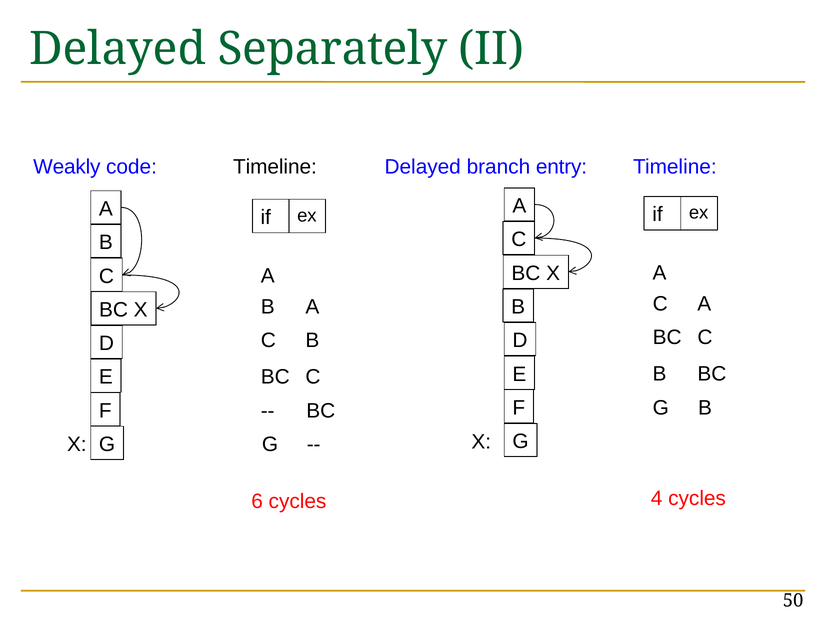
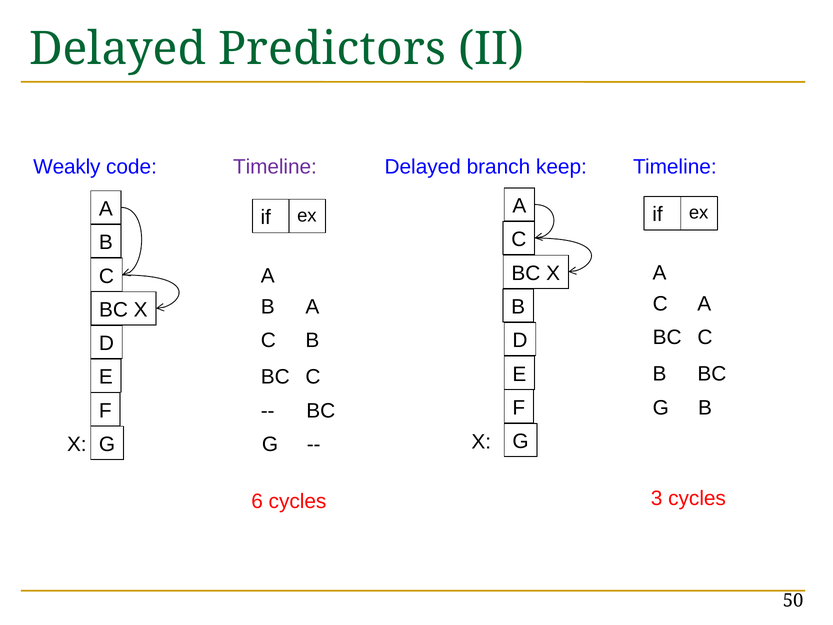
Separately: Separately -> Predictors (332, 49)
Timeline colour: black -> purple (275, 167)
entry: entry -> keep (561, 167)
4: 4 -> 3 (657, 498)
